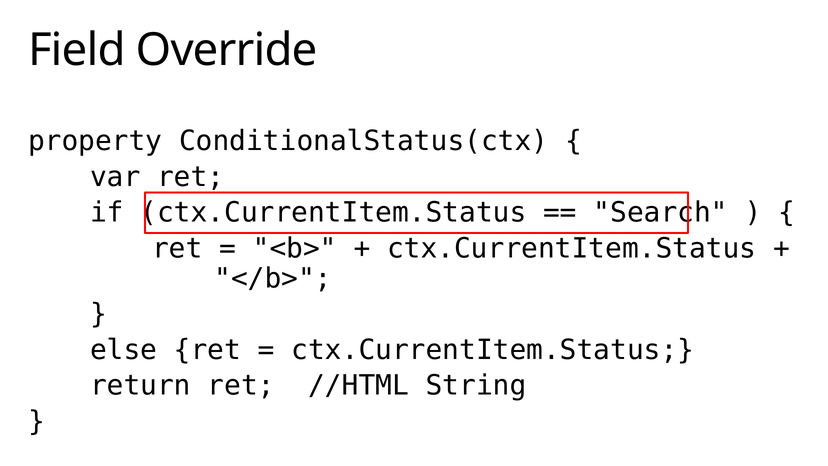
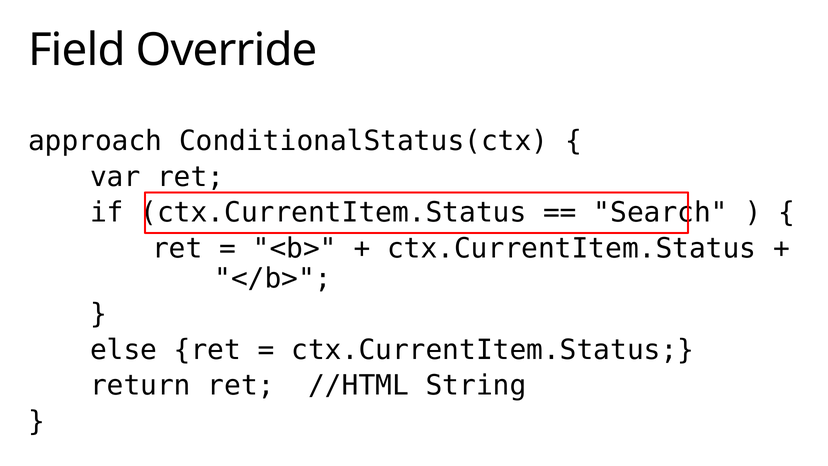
property: property -> approach (95, 141)
